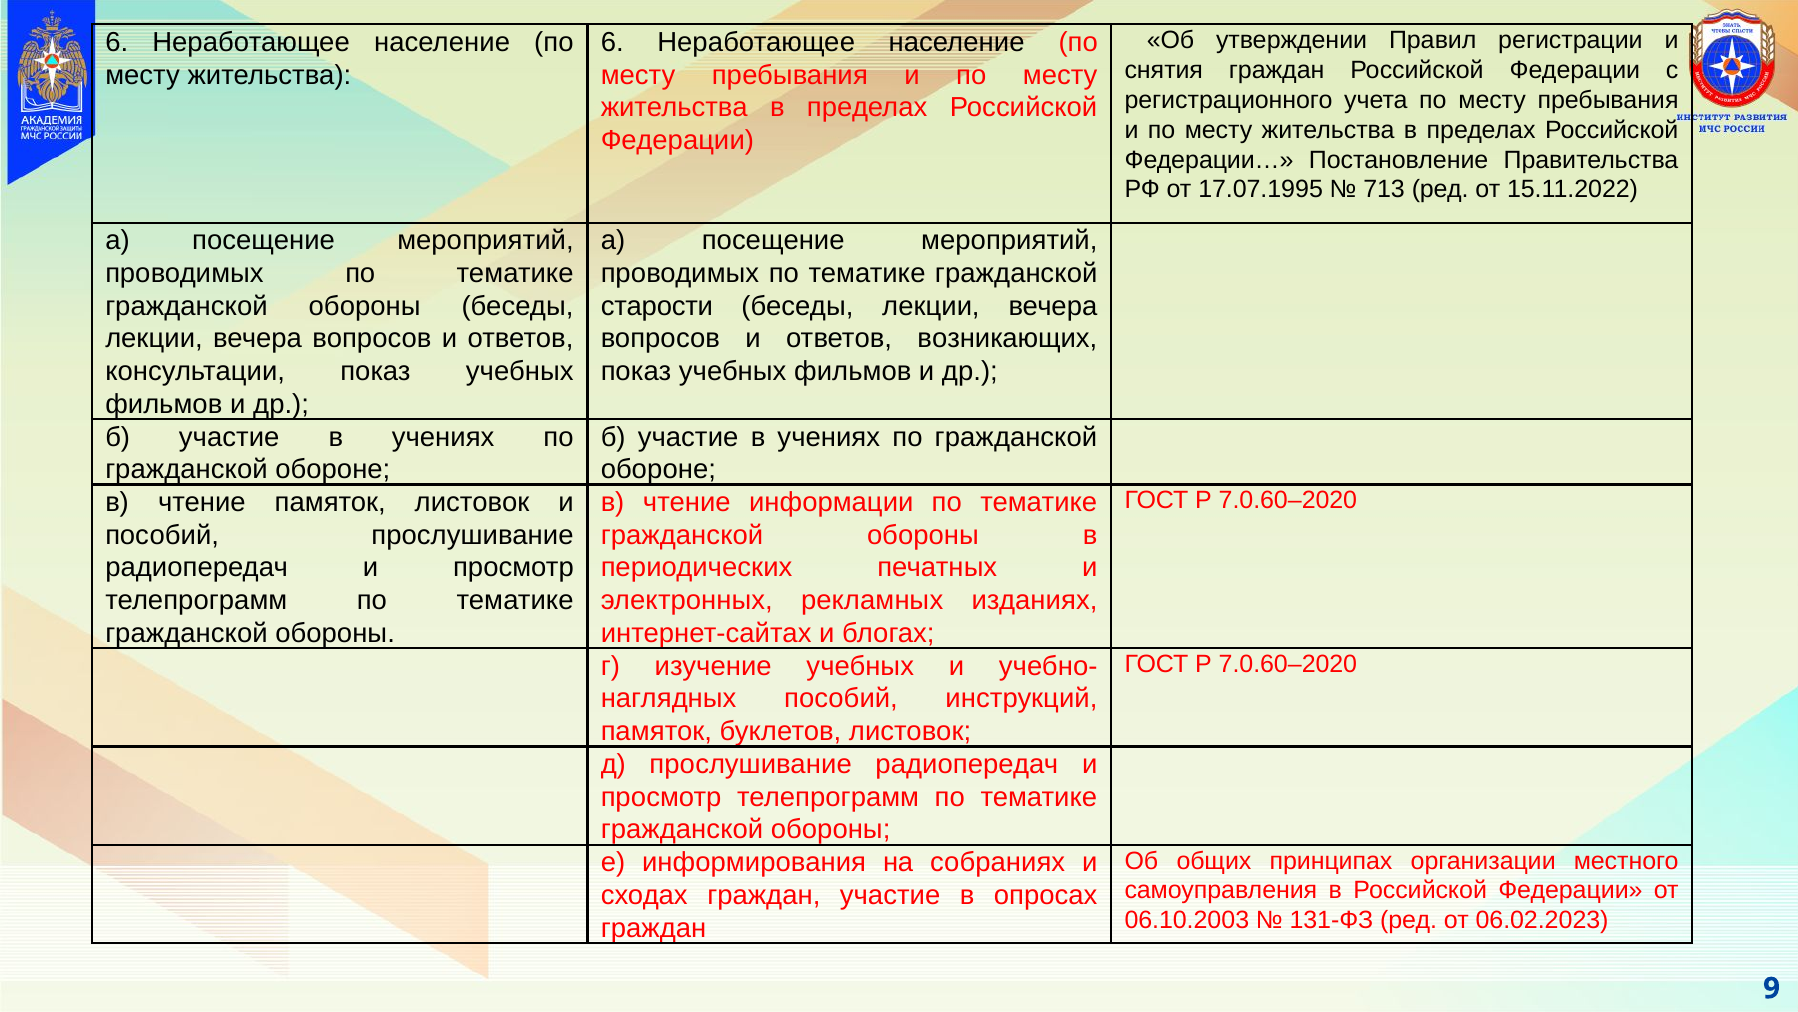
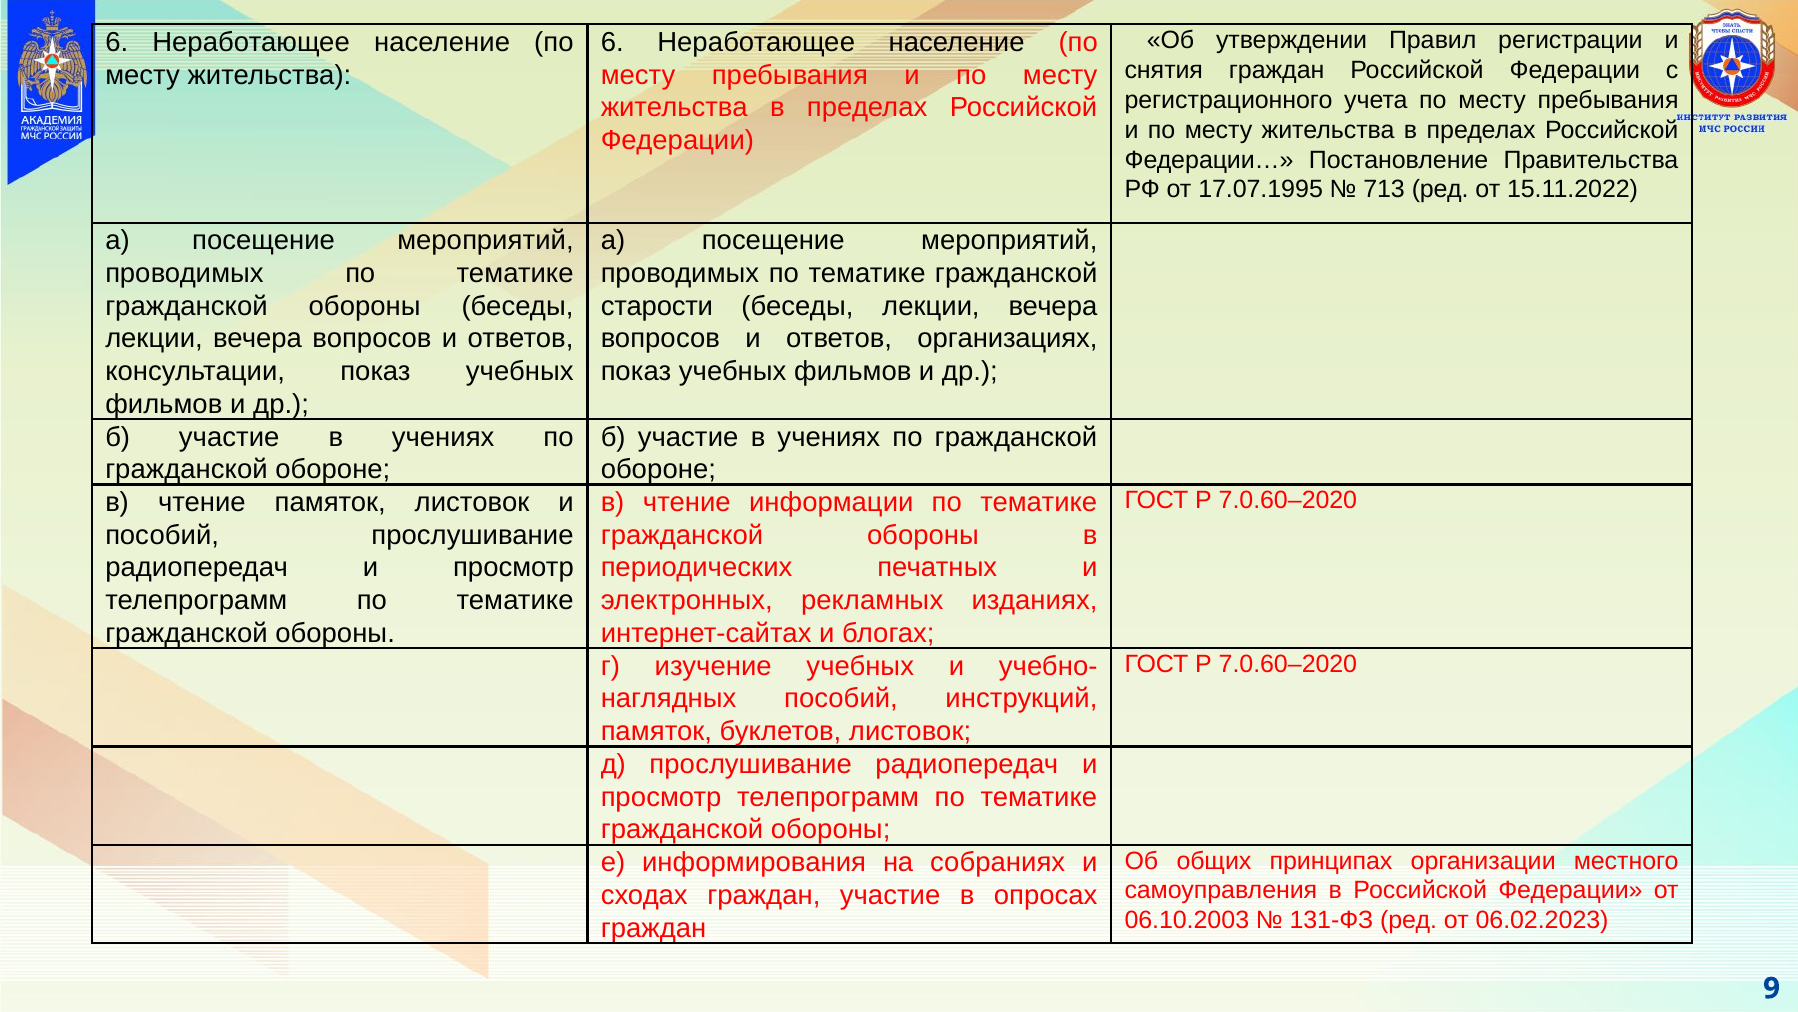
возникающих: возникающих -> организациях (1007, 339)
